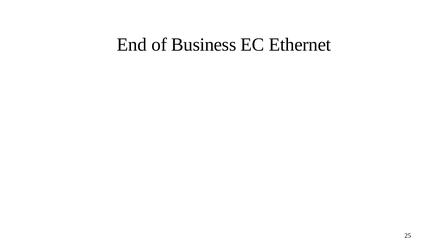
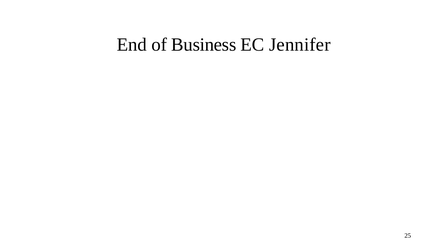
Ethernet: Ethernet -> Jennifer (300, 45)
